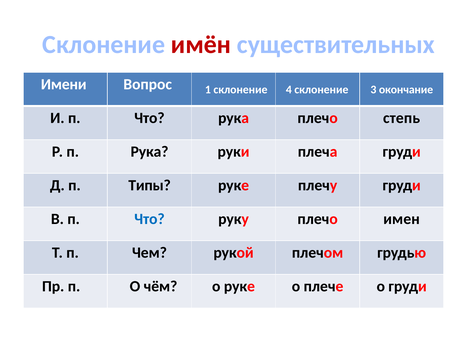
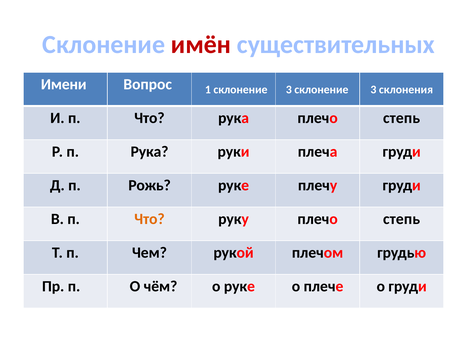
1 склонение 4: 4 -> 3 (289, 90)
окончание: окончание -> склонения (406, 90)
Типы: Типы -> Рожь (150, 185)
Что colour: blue -> orange (149, 219)
руку плечо имен: имен -> степь (402, 219)
